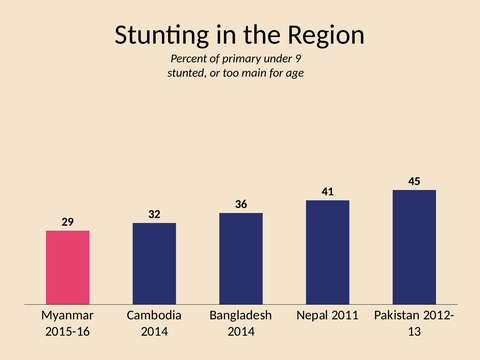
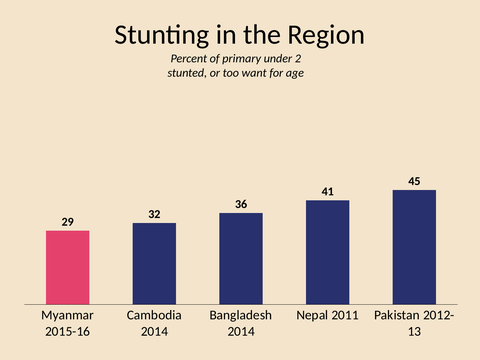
9: 9 -> 2 (298, 58)
main: main -> want (254, 73)
